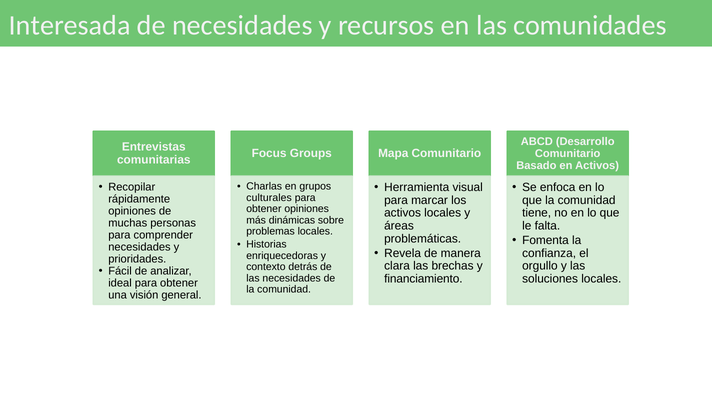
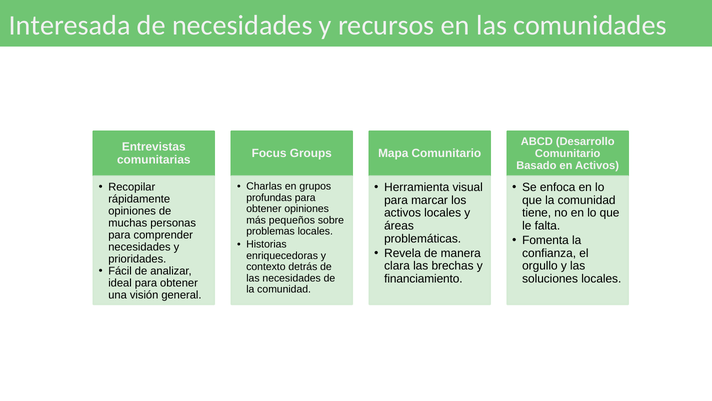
culturales: culturales -> profundas (269, 198)
dinámicas: dinámicas -> pequeños (292, 220)
